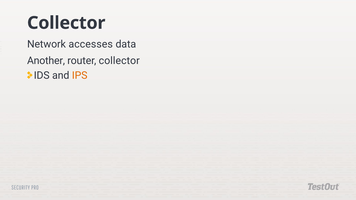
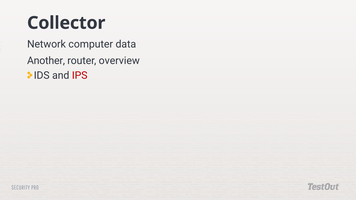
accesses: accesses -> computer (91, 44)
router collector: collector -> overview (119, 61)
IPS colour: orange -> red (80, 76)
